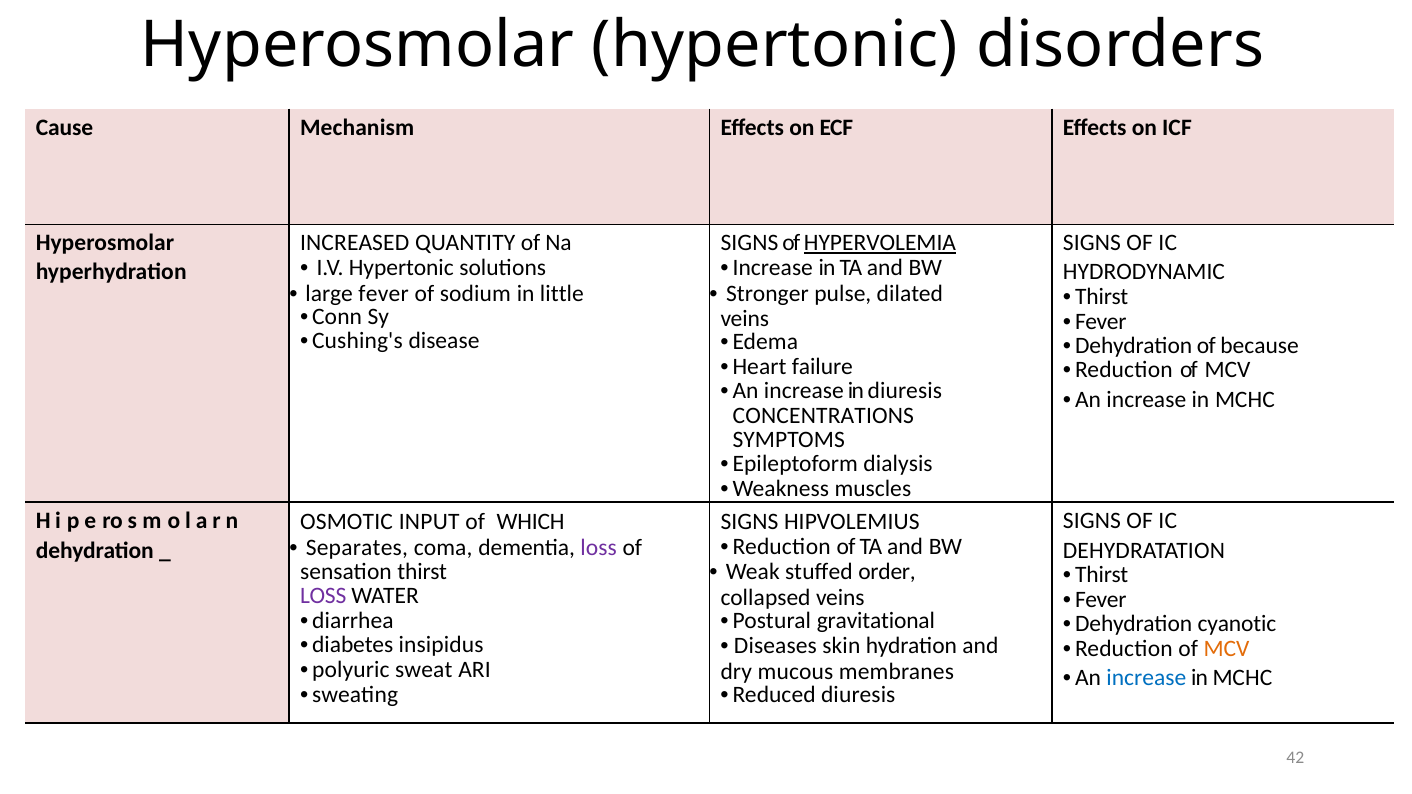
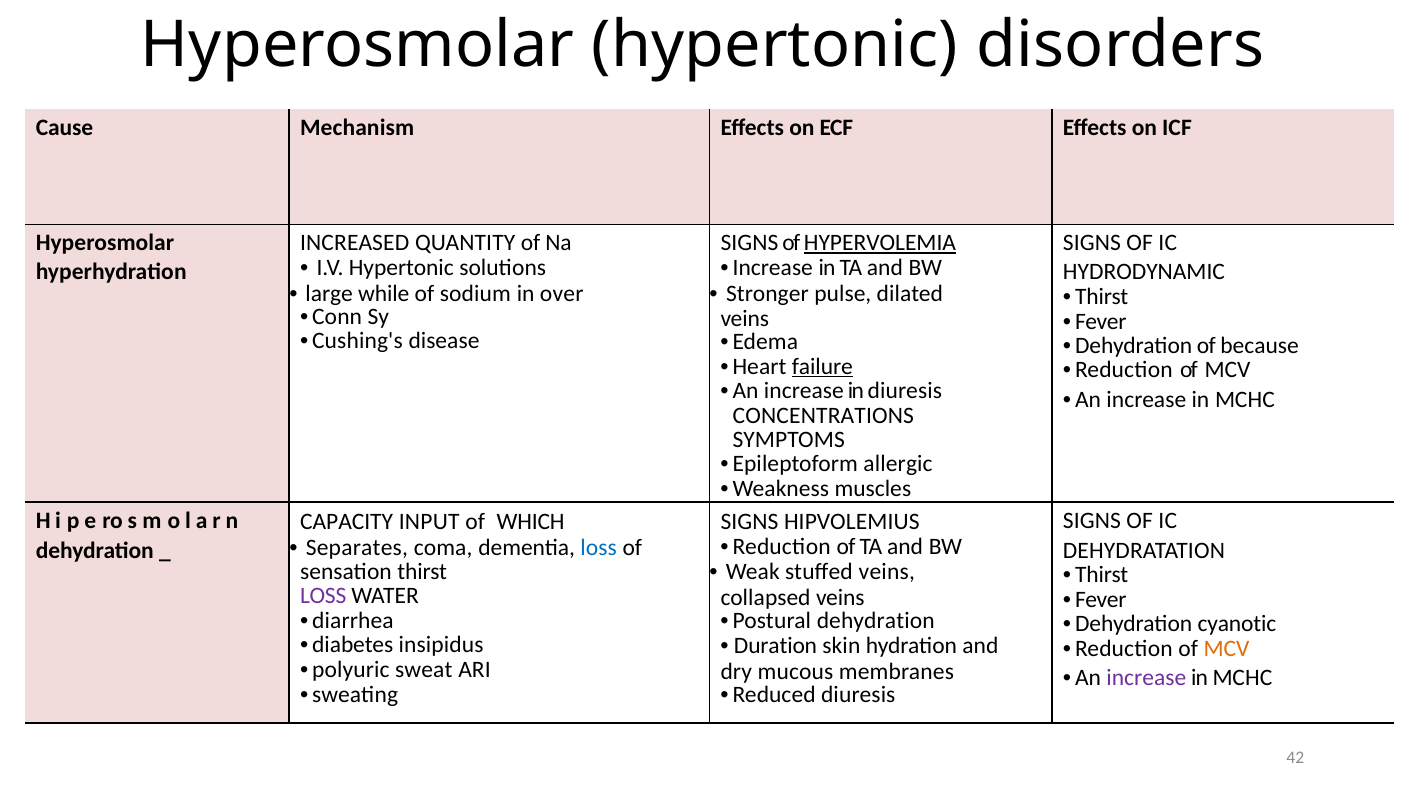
large fever: fever -> while (384, 294)
little: little -> over (562, 294)
failure underline: none -> present (822, 367)
dialysis: dialysis -> allergic (898, 464)
OSMOTIC: OSMOTIC -> CAPACITY (347, 521)
loss colour: purple -> blue (599, 548)
stuffed order: order -> veins (887, 572)
Postural gravitational: gravitational -> dehydration (876, 621)
Diseases: Diseases -> Duration (776, 646)
increase colour: blue -> purple (1146, 678)
